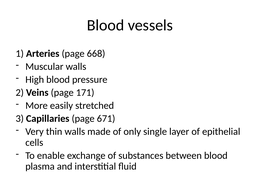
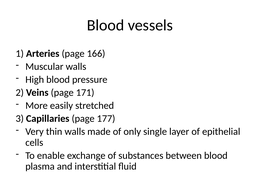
668: 668 -> 166 (96, 54)
671: 671 -> 177 (106, 119)
